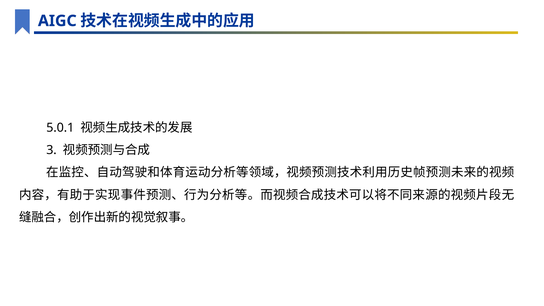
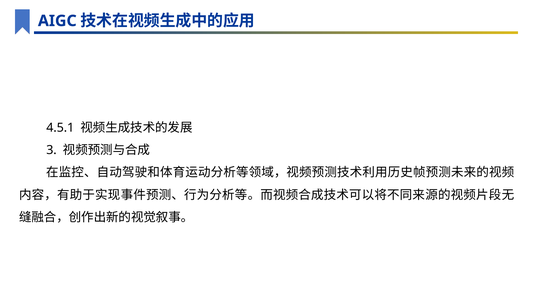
5.0.1: 5.0.1 -> 4.5.1 (60, 128)
